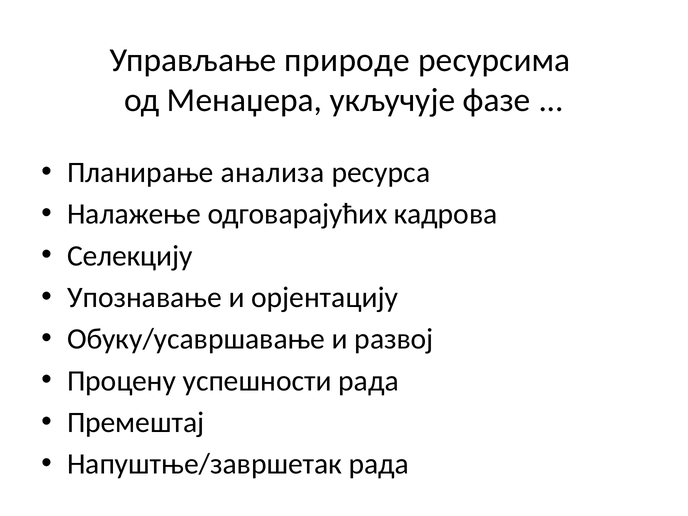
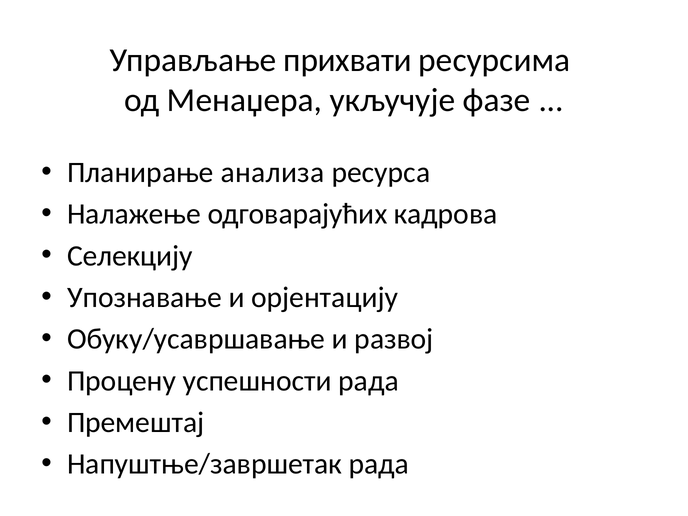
природе: природе -> прихвати (348, 60)
